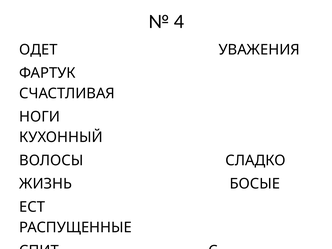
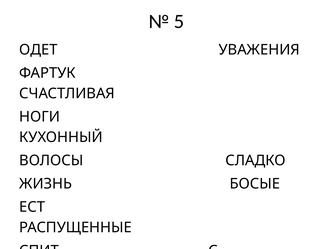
4: 4 -> 5 (179, 21)
